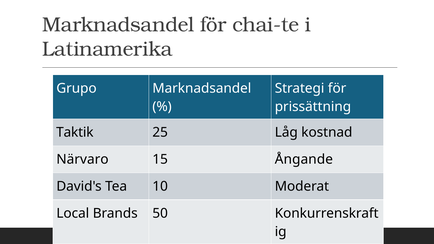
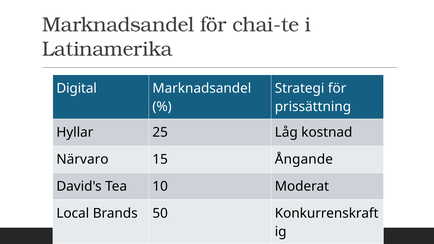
Grupo: Grupo -> Digital (77, 88)
Taktik: Taktik -> Hyllar (75, 133)
